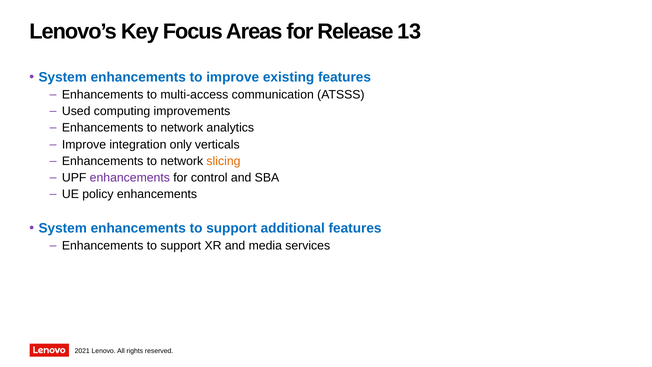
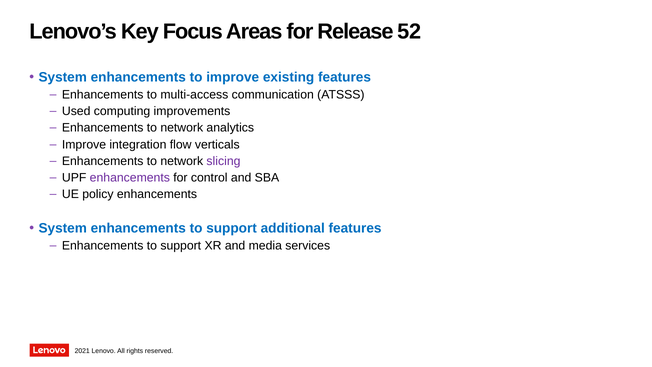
13: 13 -> 52 (409, 32)
only: only -> flow (181, 144)
slicing colour: orange -> purple (223, 161)
